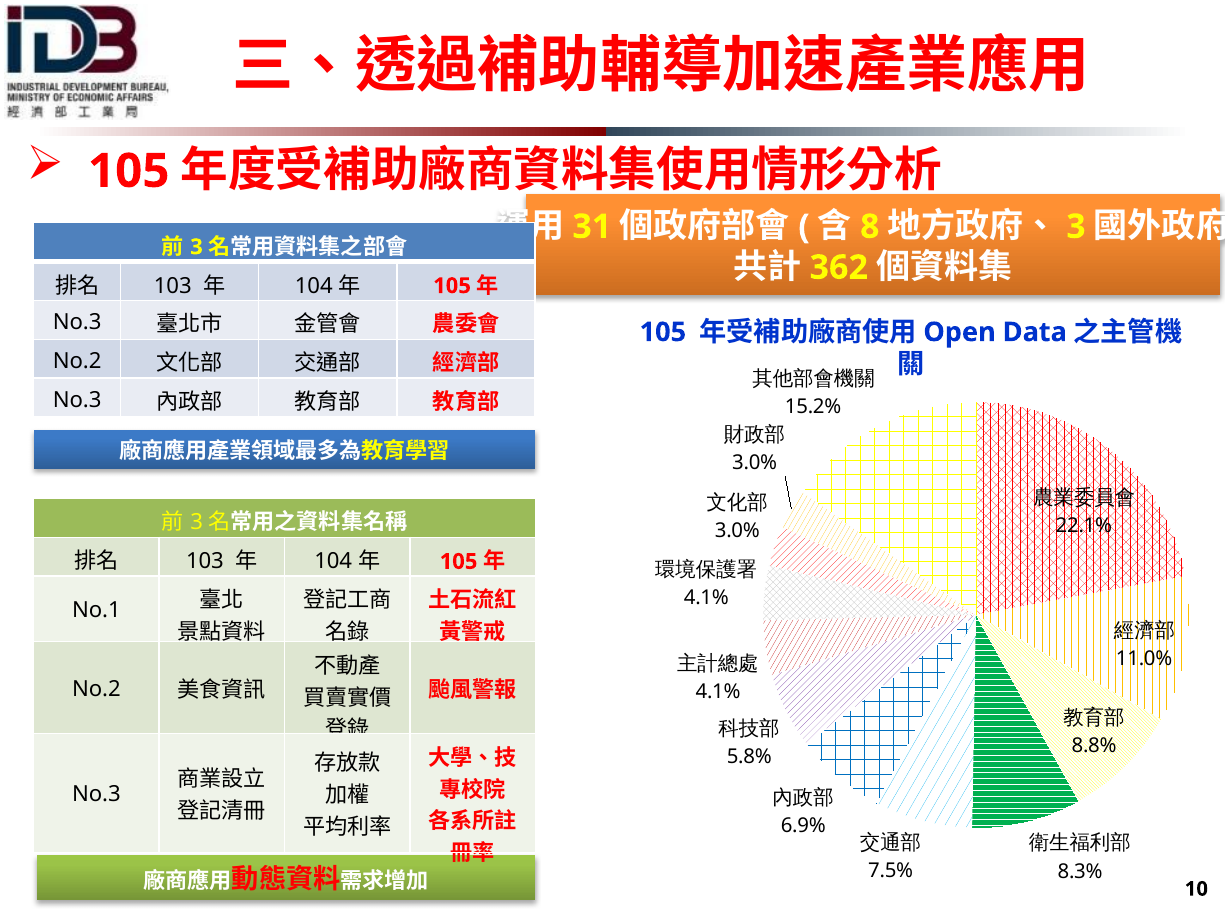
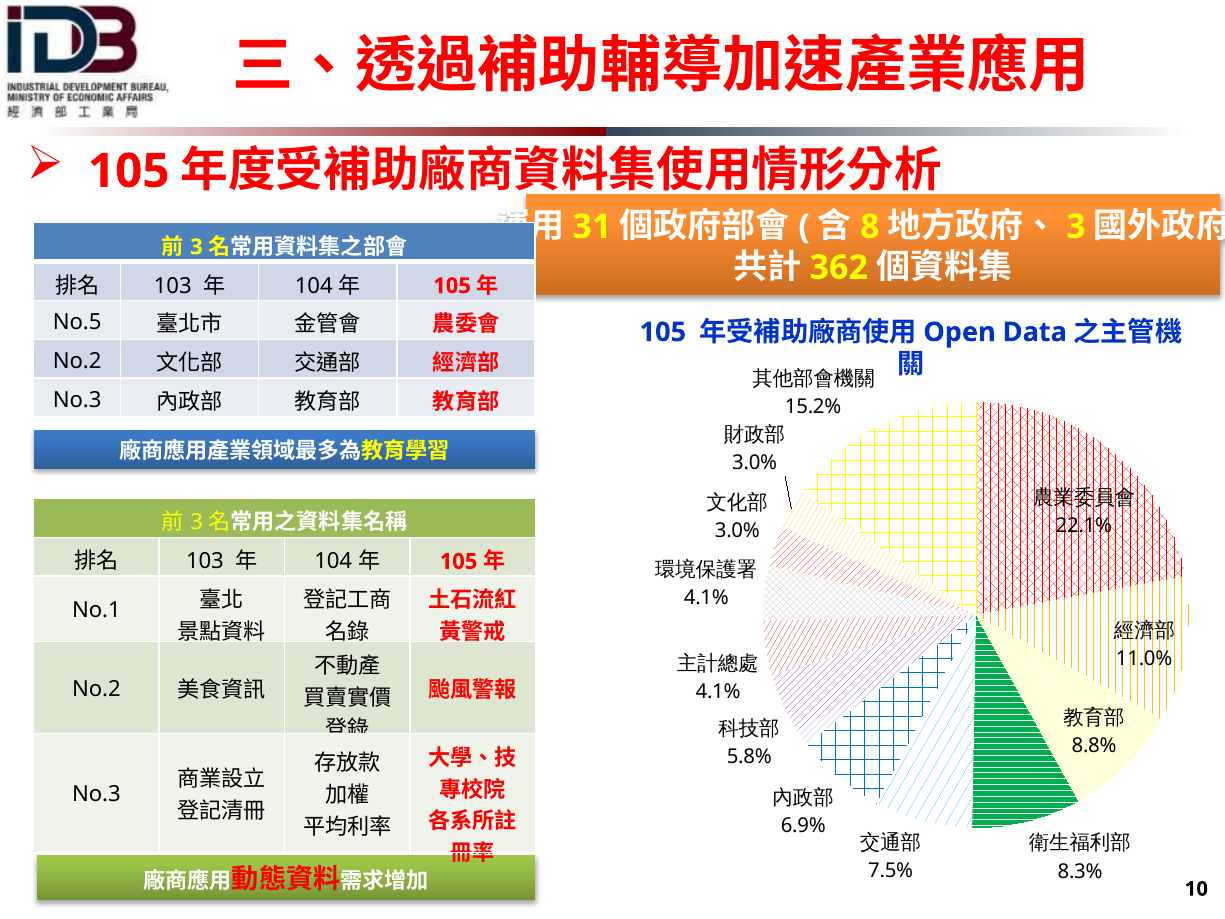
No.3: No.3 -> No.5 (77, 323)
